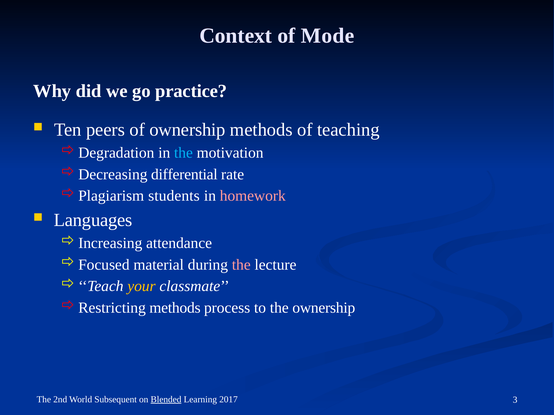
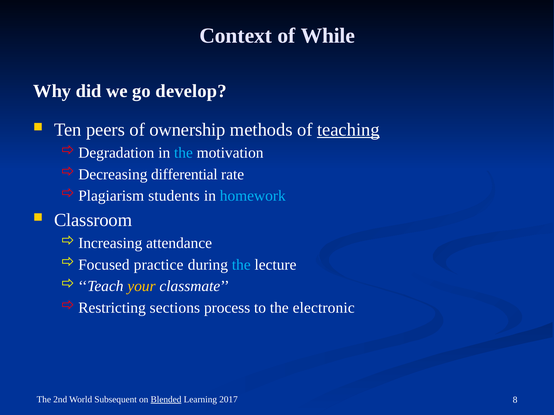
Mode: Mode -> While (328, 36)
practice: practice -> develop (191, 91)
teaching underline: none -> present (348, 130)
homework colour: pink -> light blue (253, 196)
Languages: Languages -> Classroom (93, 220)
material: material -> practice (159, 265)
the colour: pink -> light blue (241, 265)
methods: methods -> sections (175, 308)
the ownership: ownership -> electronic (324, 308)
3: 3 -> 8 (515, 400)
